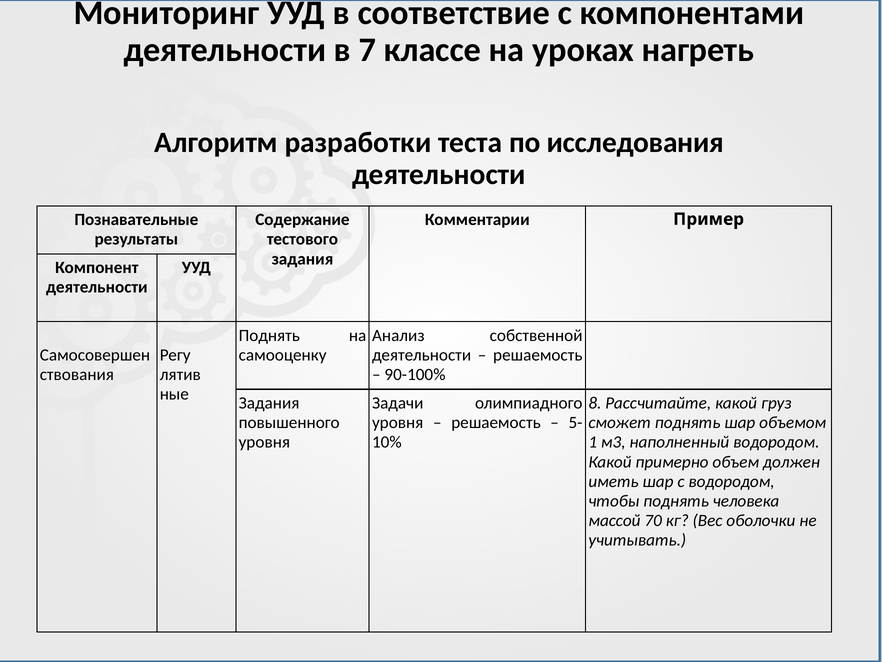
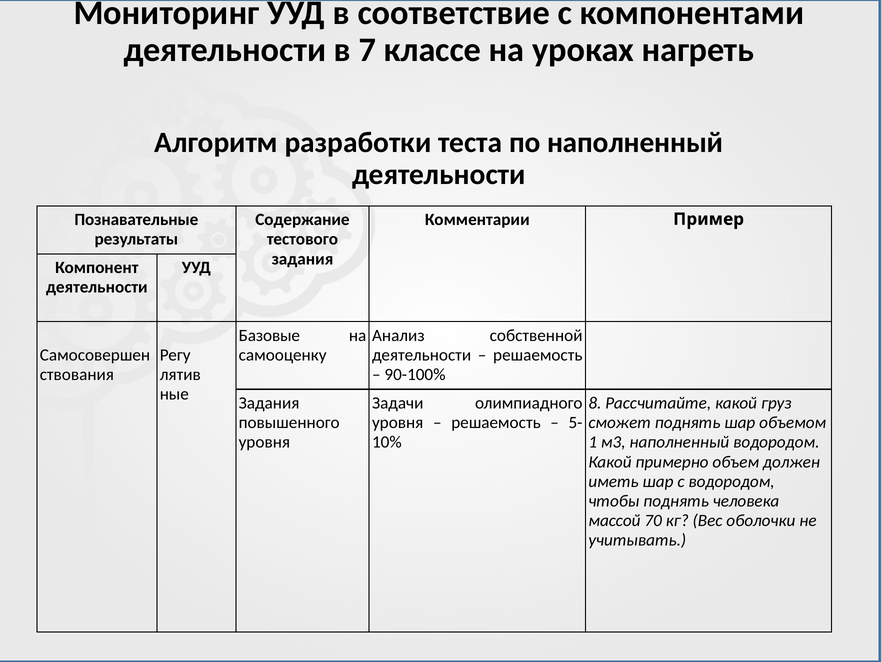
по исследования: исследования -> наполненный (635, 143)
Поднять: Поднять -> Базовые (269, 335)
